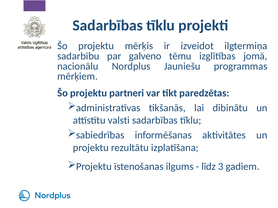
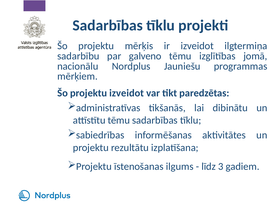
projektu partneri: partneri -> izveidot (127, 93)
attīstītu valsti: valsti -> tēmu (119, 121)
